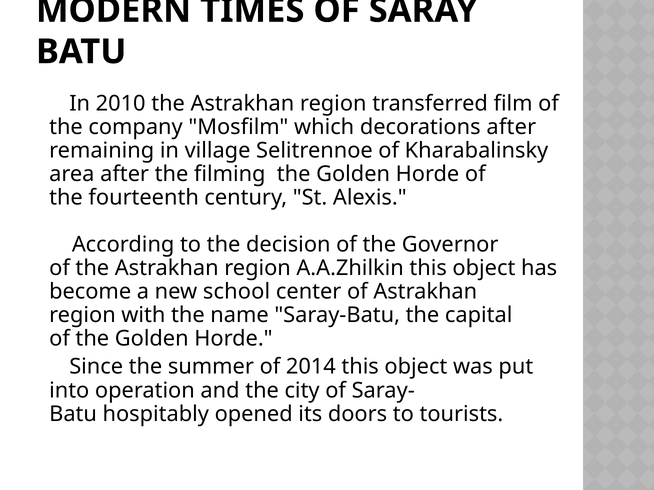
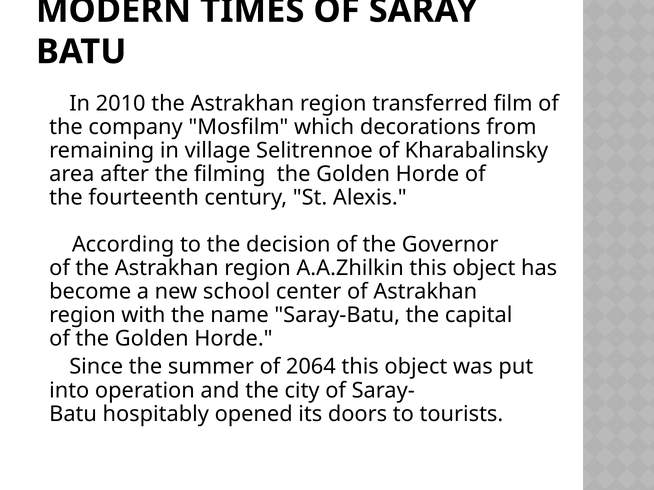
decorations after: after -> from (511, 127)
2014: 2014 -> 2064 (311, 367)
